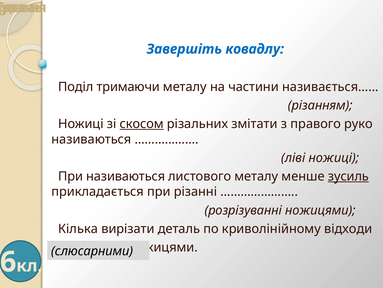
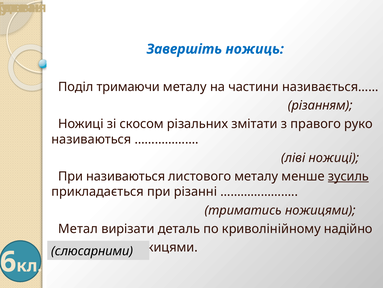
ковадлу: ковадлу -> ножиць (255, 49)
скосом underline: present -> none (142, 124)
розрізуванні: розрізуванні -> триматись (243, 210)
Кілька: Кілька -> Метал (78, 228)
відходи: відходи -> надійно (348, 228)
